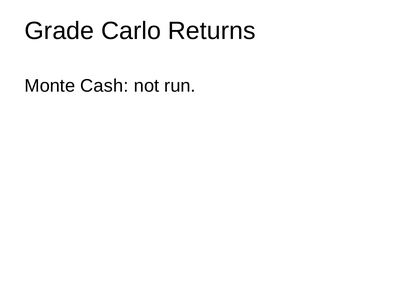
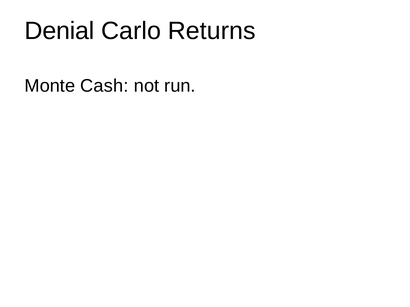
Grade: Grade -> Denial (59, 31)
